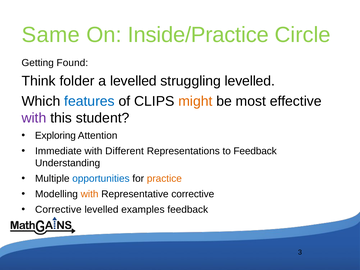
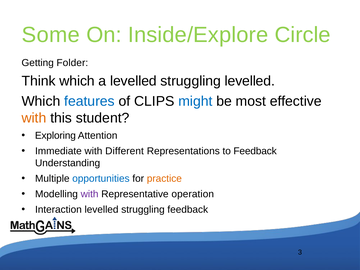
Same: Same -> Some (51, 35)
Inside/Practice: Inside/Practice -> Inside/Explore (198, 35)
Found: Found -> Folder (72, 63)
Think folder: folder -> which (77, 81)
might colour: orange -> blue (195, 101)
with colour: purple -> orange (34, 118)
with colour: orange -> purple (90, 194)
Representative corrective: corrective -> operation (193, 194)
Corrective: Corrective -> Interaction (58, 210)
examples: examples -> struggling (143, 210)
